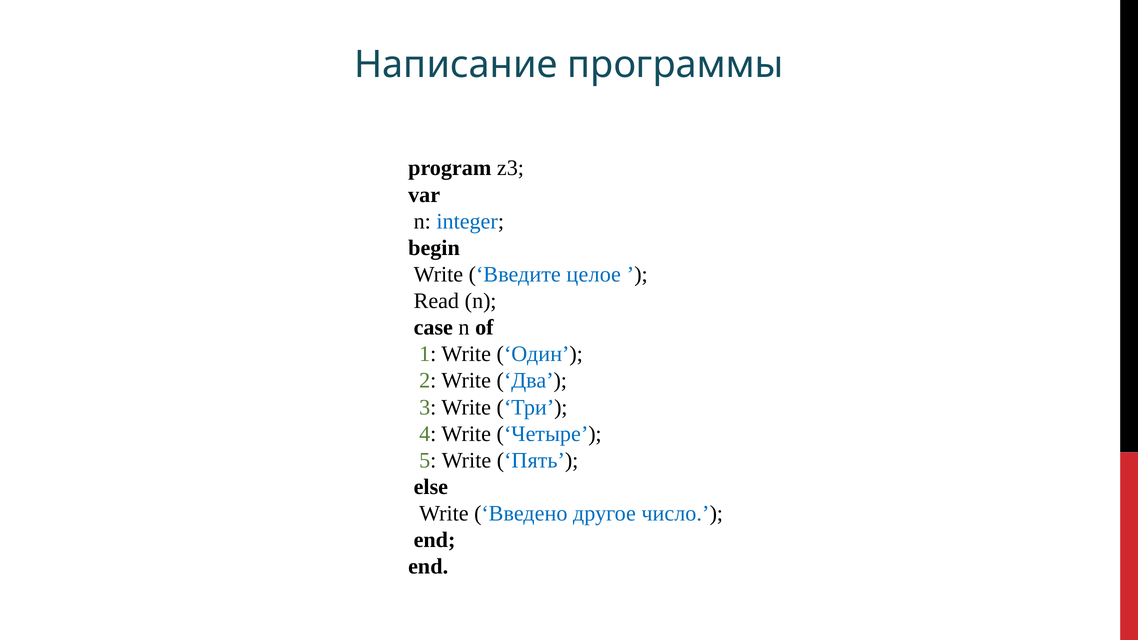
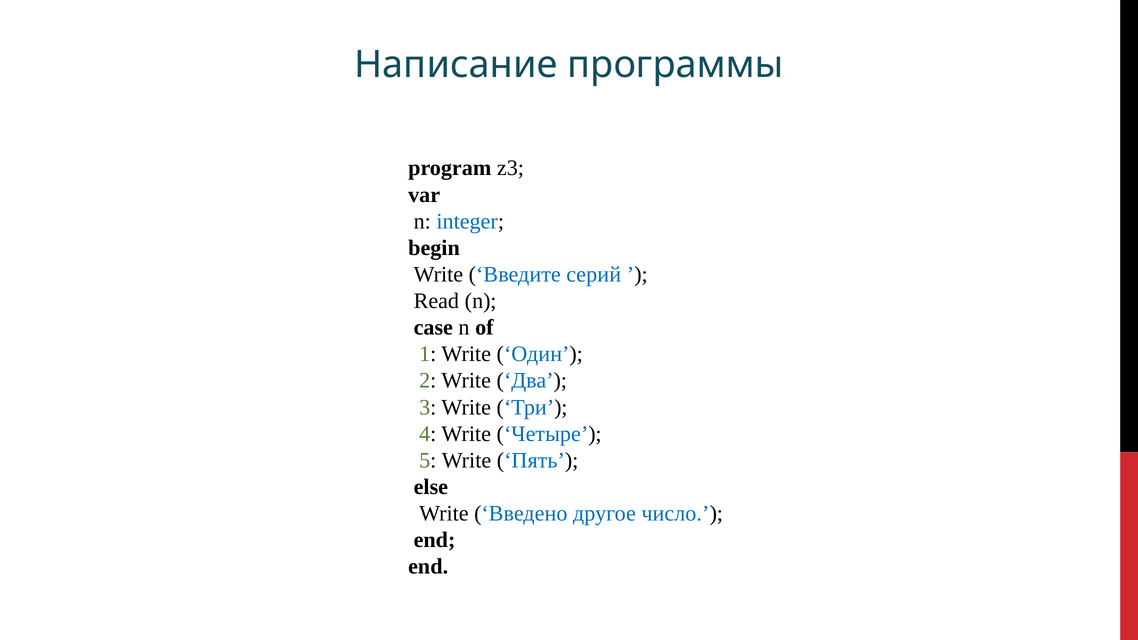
целое: целое -> серий (594, 274)
